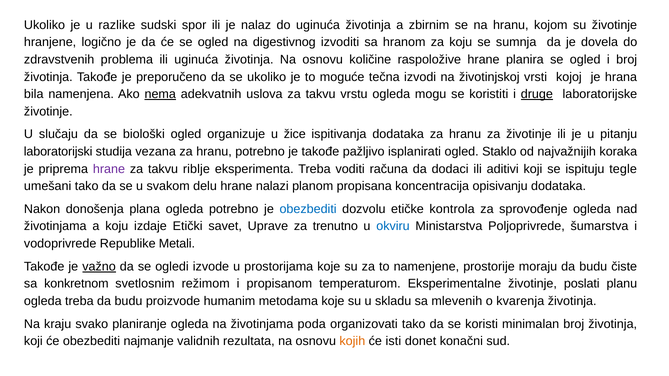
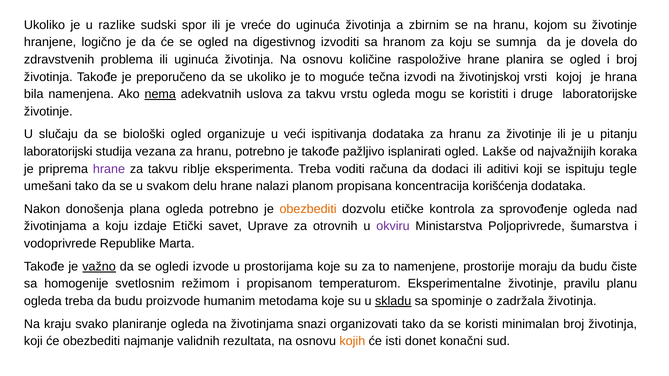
nalaz: nalaz -> vreće (256, 25)
druge underline: present -> none (537, 94)
žice: žice -> veći (295, 134)
Staklo: Staklo -> Lakše (499, 152)
opisivanju: opisivanju -> korišćenja (500, 186)
obezbediti colour: blue -> orange (308, 209)
trenutno: trenutno -> otrovnih (335, 227)
okviru colour: blue -> purple (393, 227)
Metali: Metali -> Marta (177, 244)
konkretnom: konkretnom -> homogenije (76, 284)
poslati: poslati -> pravilu (582, 284)
skladu underline: none -> present (393, 301)
mlevenih: mlevenih -> spominje (457, 301)
kvarenja: kvarenja -> zadržala (520, 301)
poda: poda -> snazi (312, 324)
